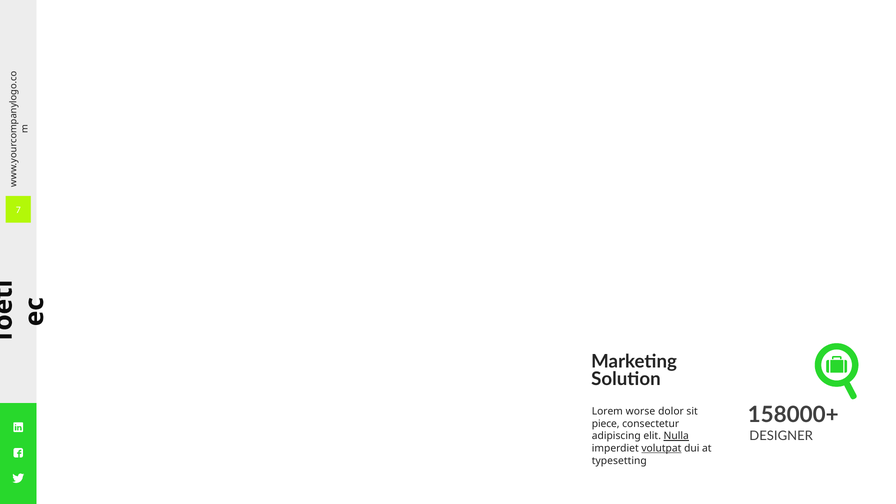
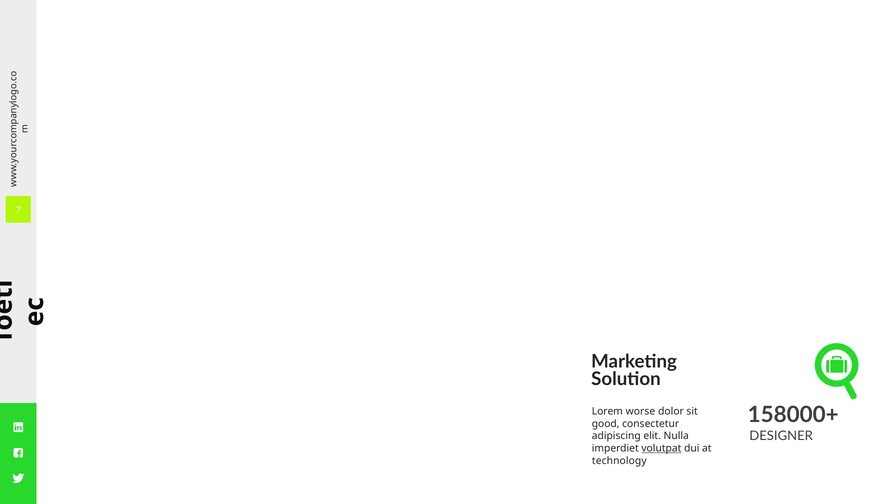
piece: piece -> good (606, 424)
Nulla underline: present -> none (676, 436)
typesetting: typesetting -> technology (619, 461)
